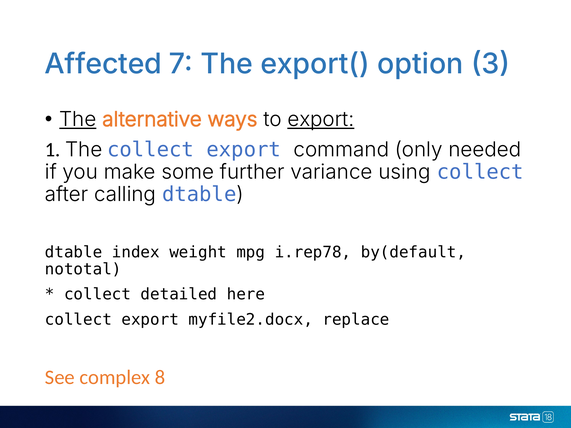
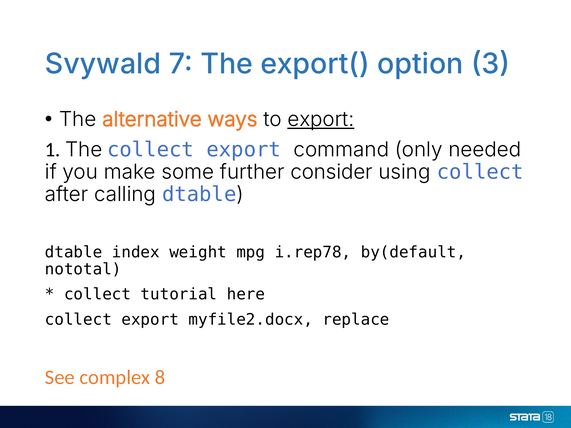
Affected: Affected -> Svywald (103, 64)
The underline: present -> none (78, 119)
variance: variance -> consider (332, 172)
detailed: detailed -> tutorial (179, 295)
